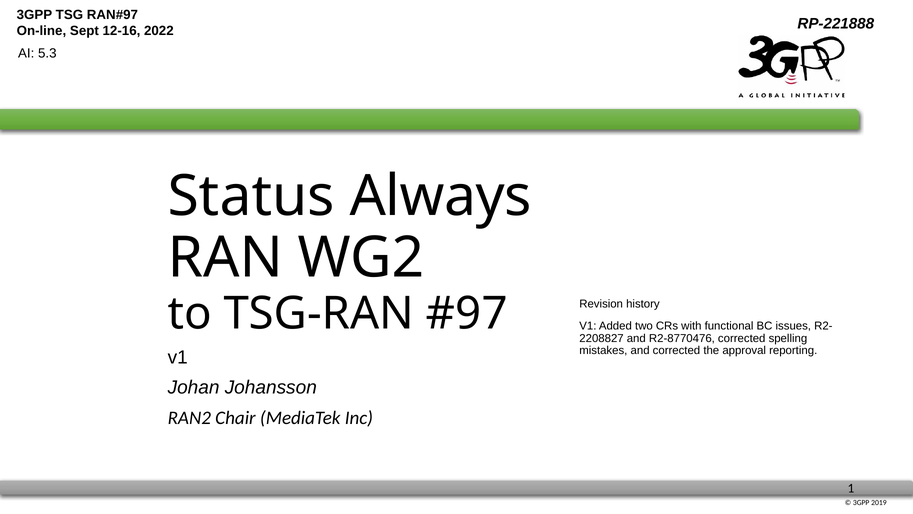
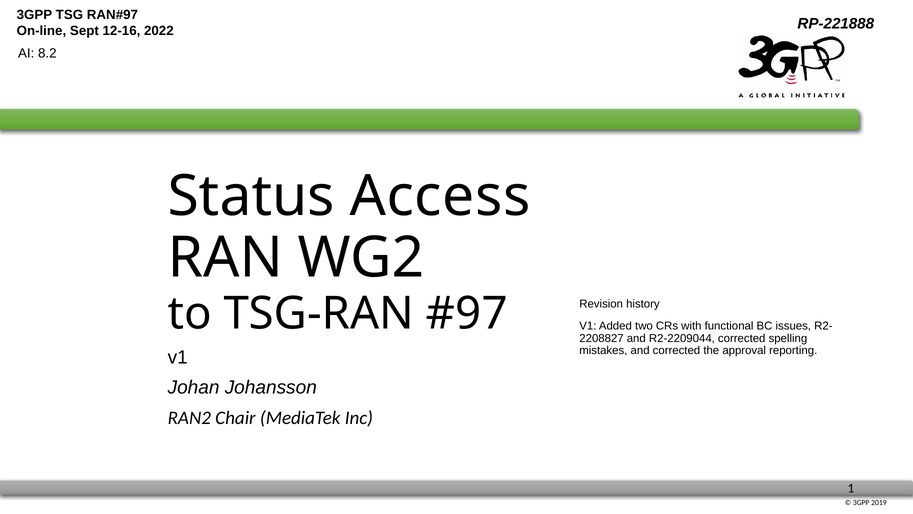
5.3: 5.3 -> 8.2 (47, 54)
Always: Always -> Access (440, 196)
R2-8770476: R2-8770476 -> R2-2209044 (682, 338)
